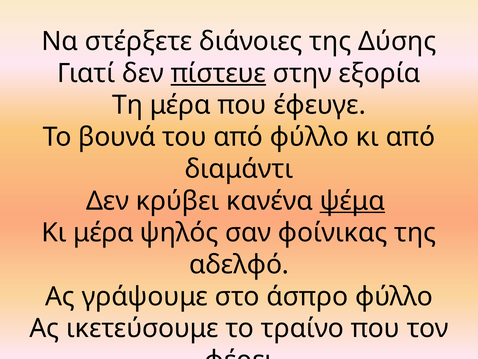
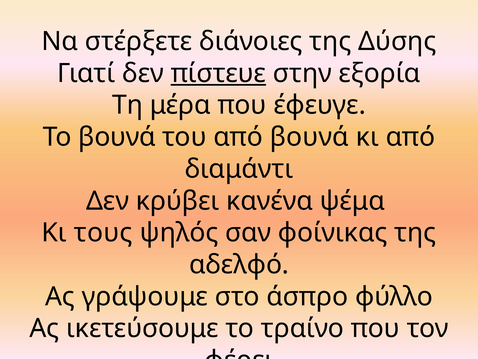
από φύλλο: φύλλο -> βουνά (309, 137)
ψέμα underline: present -> none (352, 201)
Κι μέρα: μέρα -> τους (103, 232)
